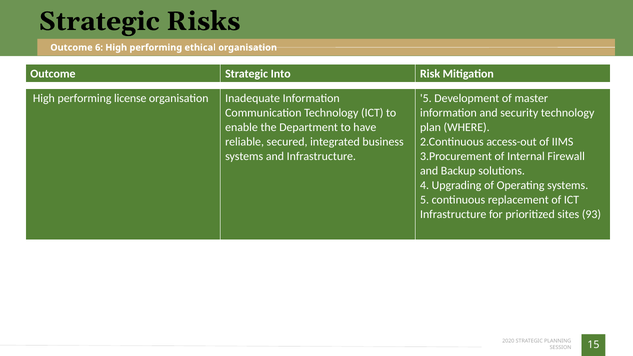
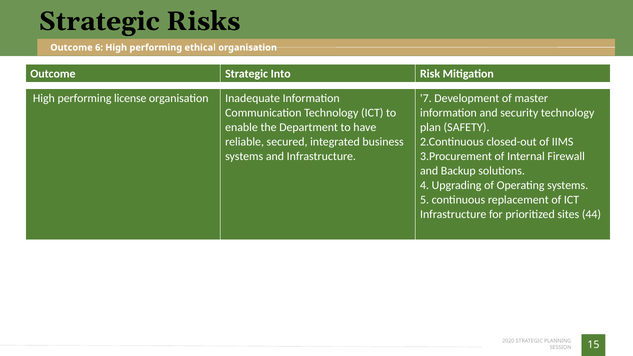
5: 5 -> 7 (426, 98)
WHERE: WHERE -> SAFETY (467, 127)
access-out: access-out -> closed-out (512, 142)
93: 93 -> 44 (591, 214)
